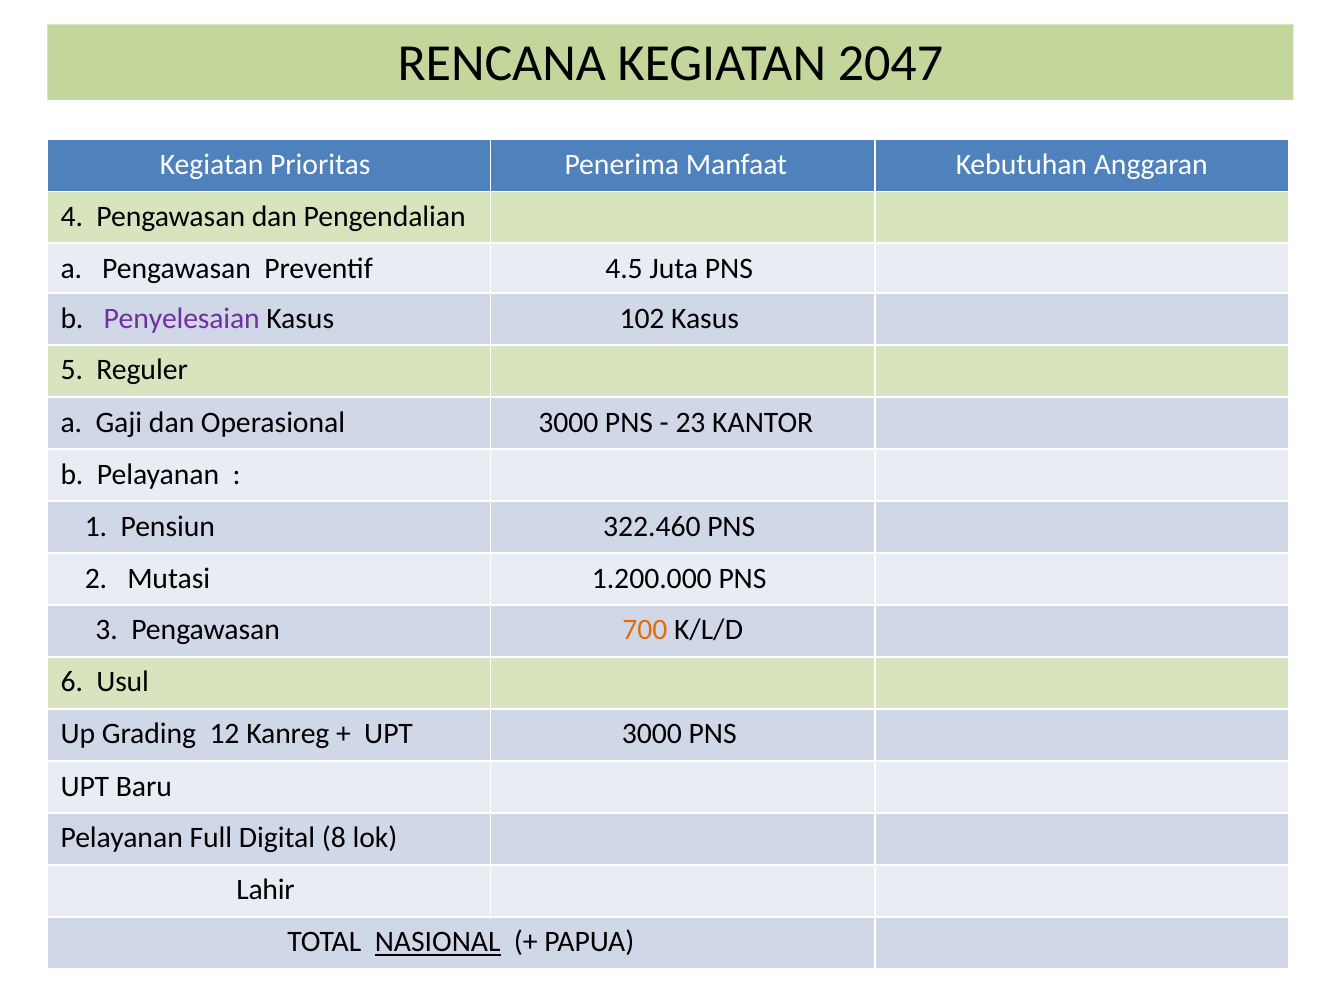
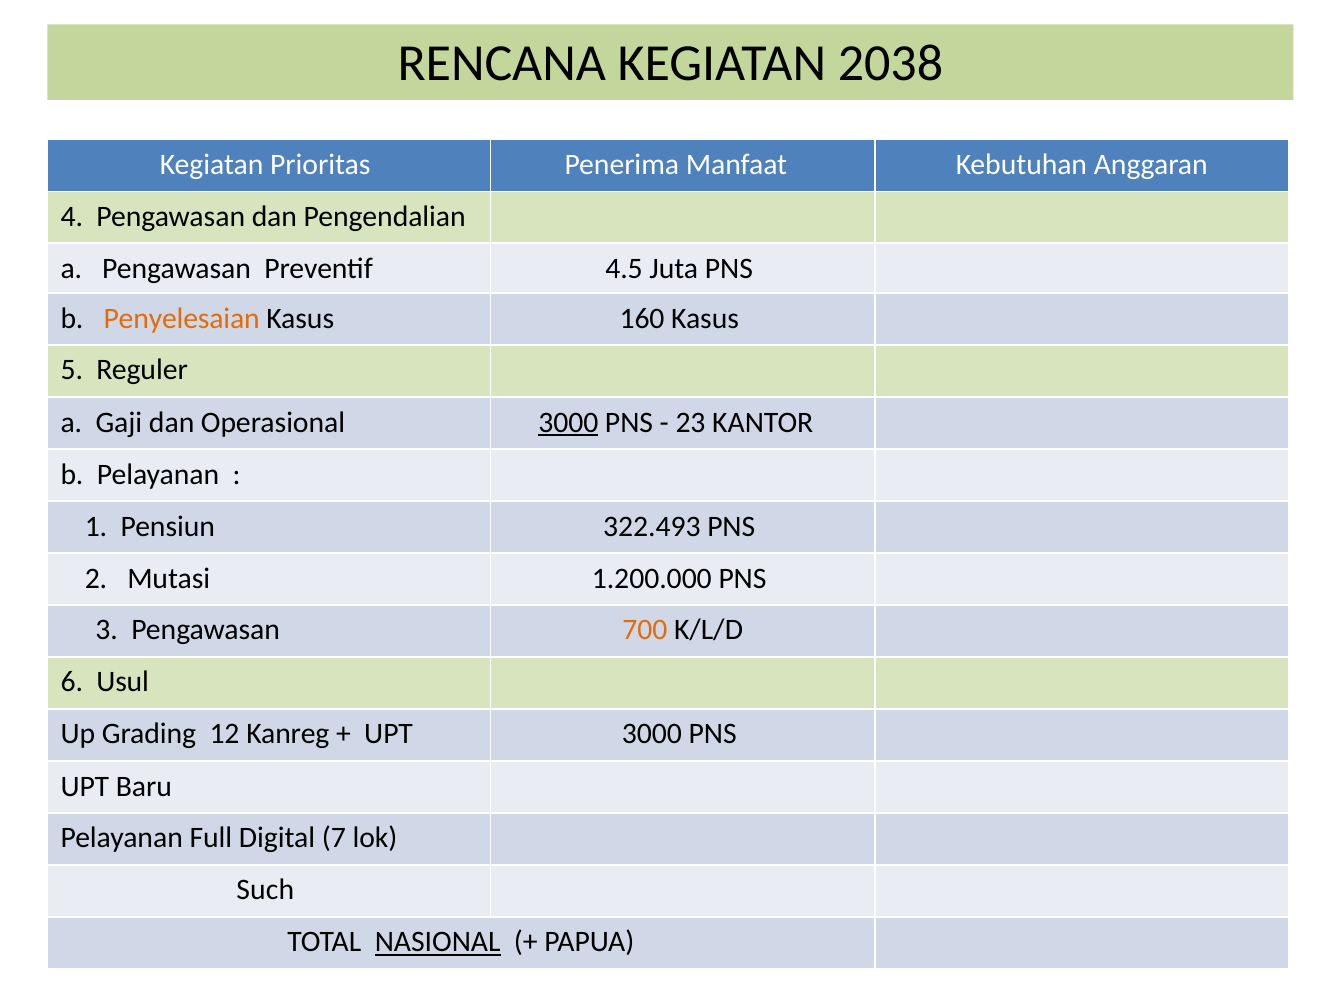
2047: 2047 -> 2038 (890, 63)
Penyelesaian colour: purple -> orange (182, 318)
102: 102 -> 160 (642, 318)
3000 underline: none -> present (568, 423)
322.460: 322.460 -> 322.493 (652, 527)
8: 8 -> 7 (334, 839)
Lahir: Lahir -> Such (265, 891)
